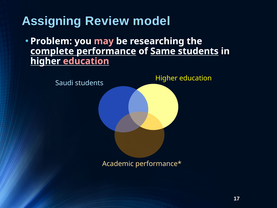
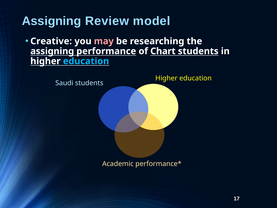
Problem: Problem -> Creative (51, 41)
complete: complete -> assigning (52, 51)
Same: Same -> Chart (163, 51)
education colour: pink -> light blue (86, 61)
